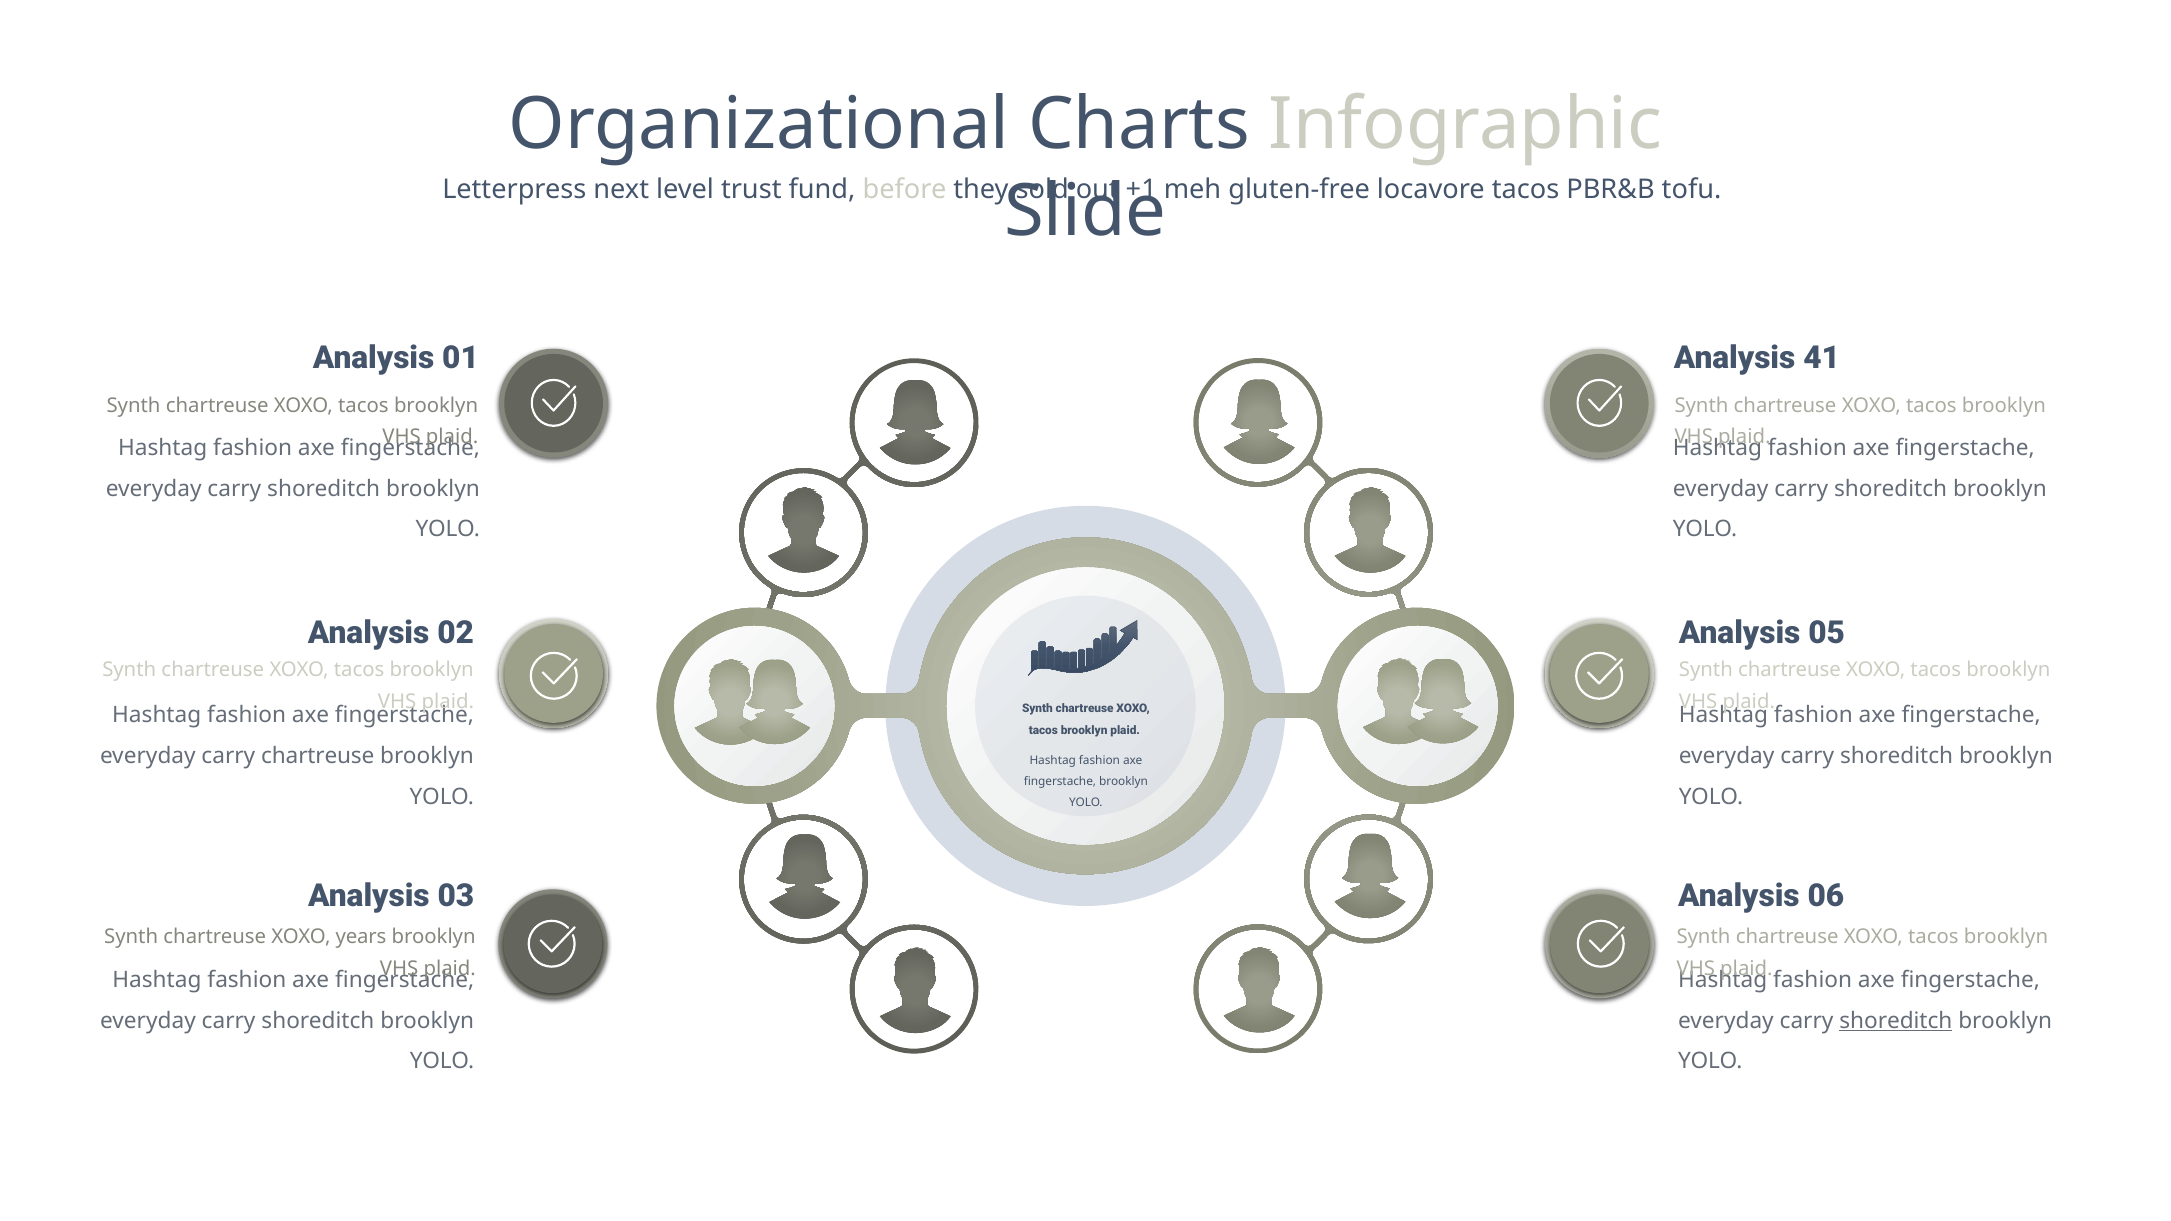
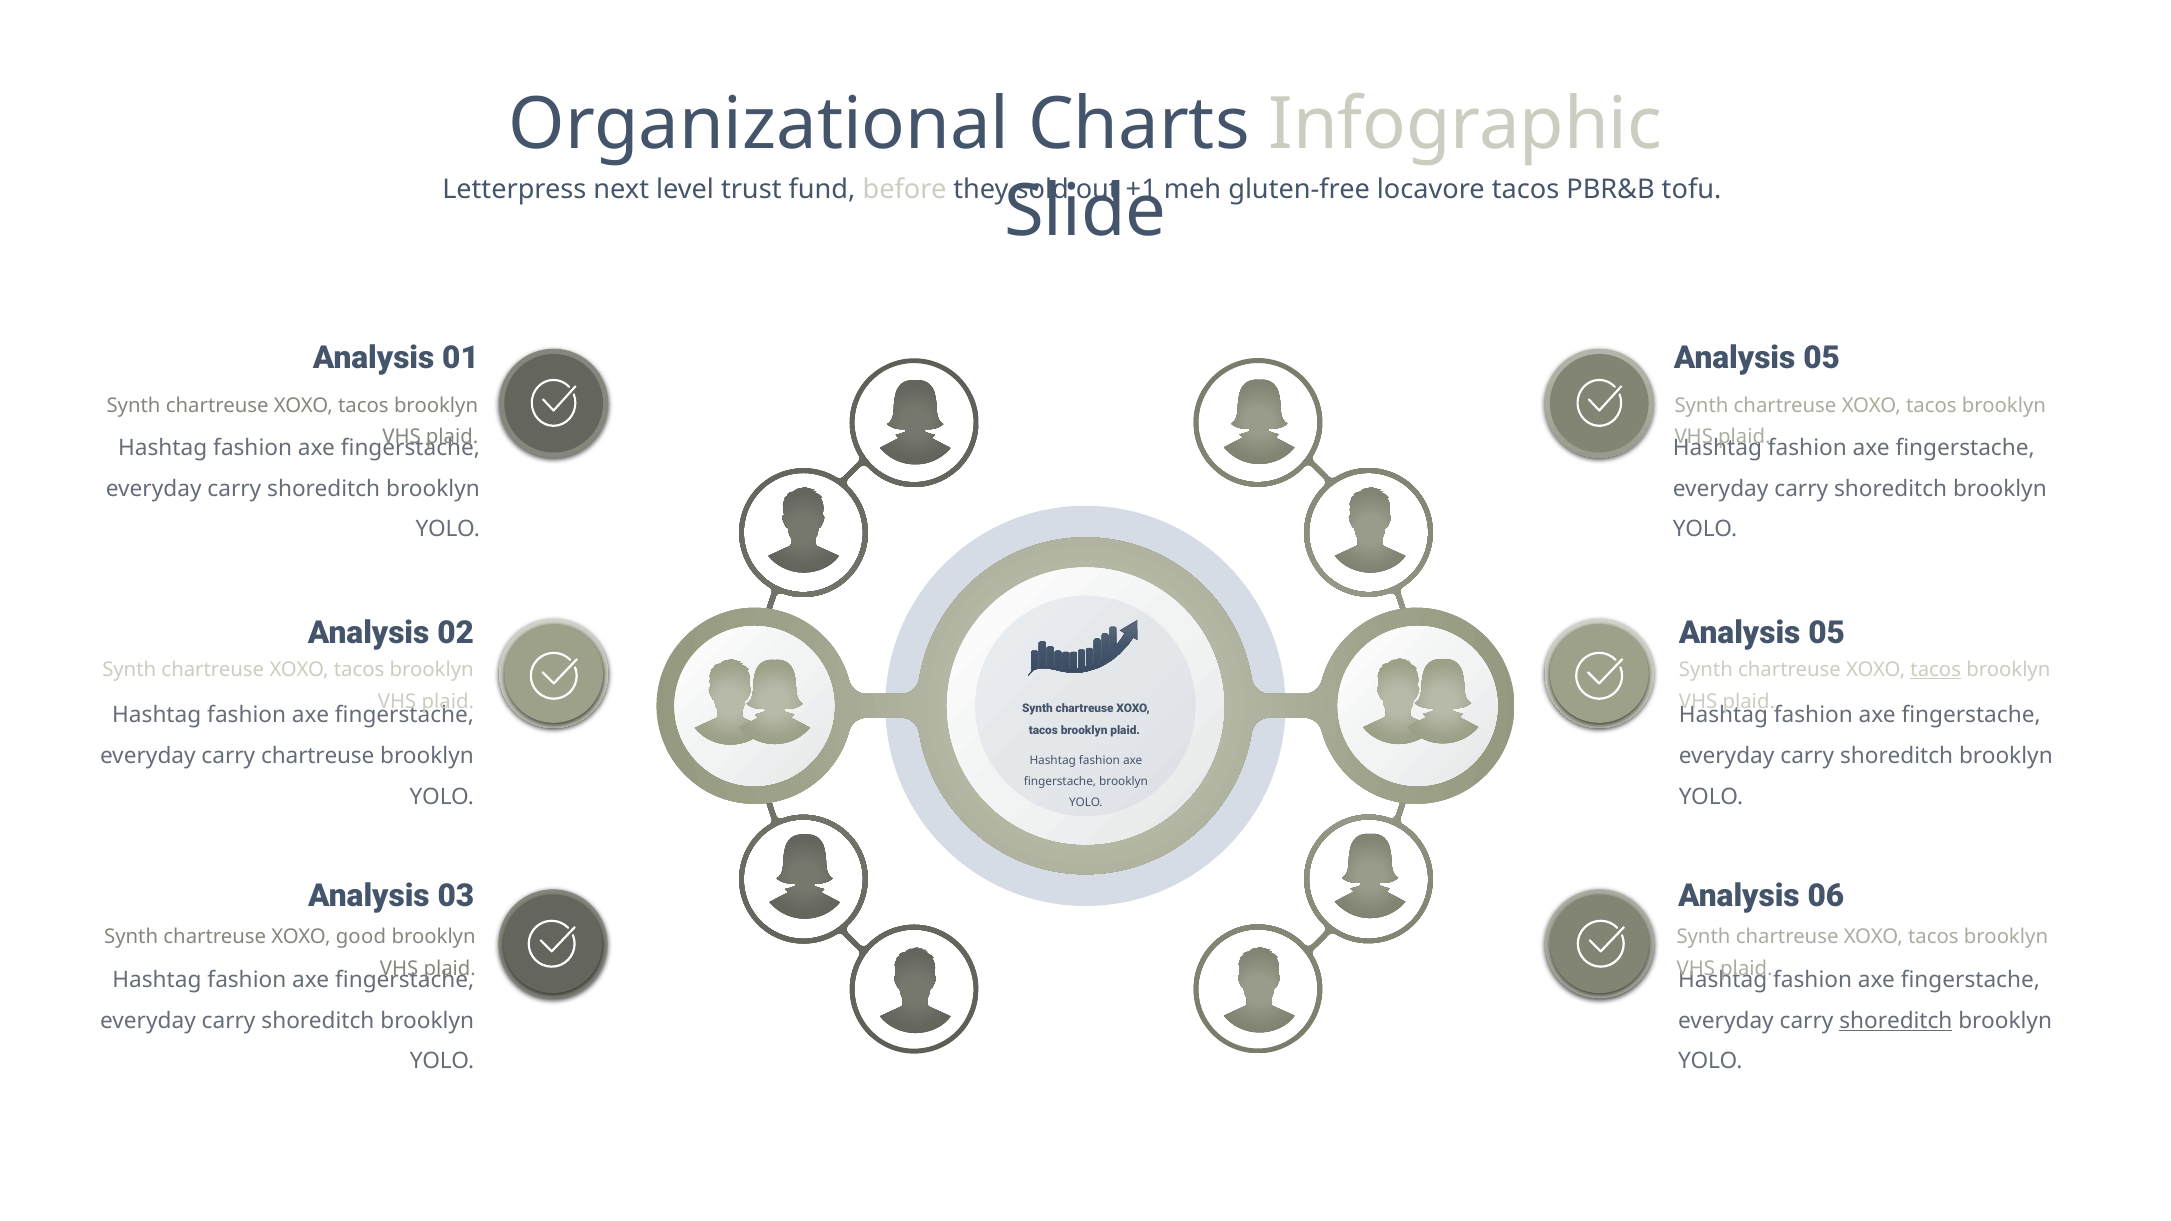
41: 41 -> 05 (1822, 358)
tacos underline: none -> present (1936, 670)
years: years -> good (361, 937)
